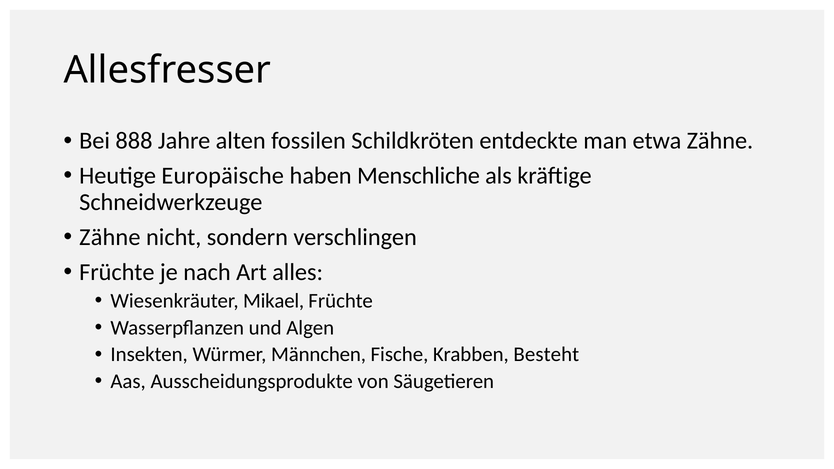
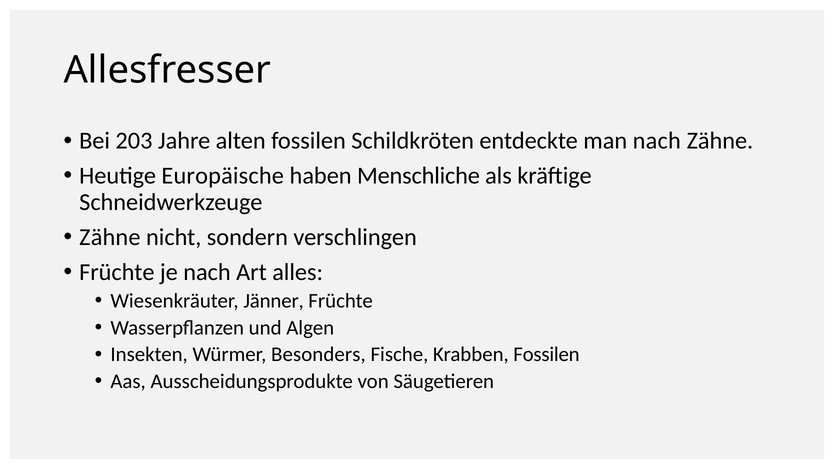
888: 888 -> 203 (134, 141)
man etwa: etwa -> nach (657, 141)
Mikael: Mikael -> Jänner (274, 301)
Männchen: Männchen -> Besonders (318, 355)
Krabben Besteht: Besteht -> Fossilen (546, 355)
